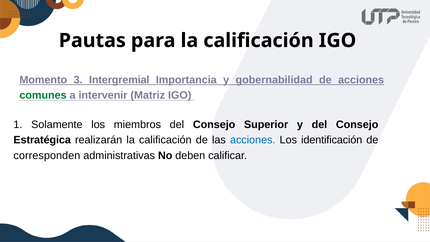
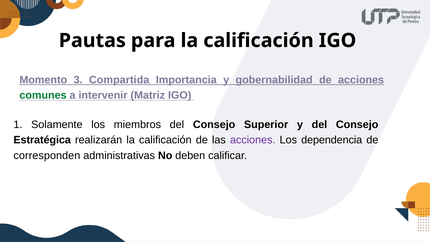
Intergremial: Intergremial -> Compartida (119, 80)
acciones colour: blue -> purple (253, 140)
identificación: identificación -> dependencia (332, 140)
